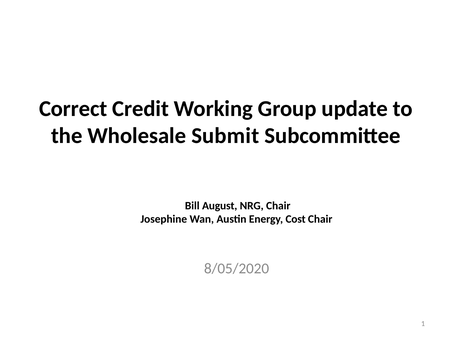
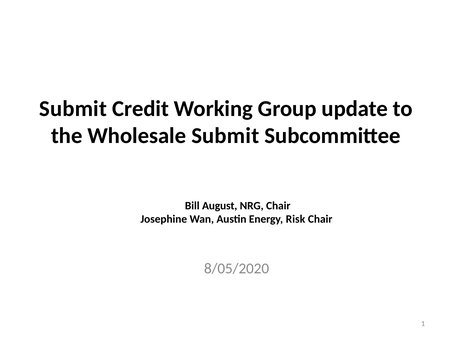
Correct: Correct -> Submit (73, 109)
Cost: Cost -> Risk (295, 219)
